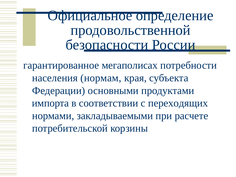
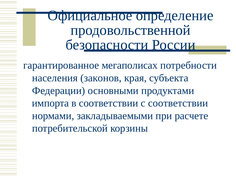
нормам: нормам -> законов (101, 78)
с переходящих: переходящих -> соответствии (178, 103)
